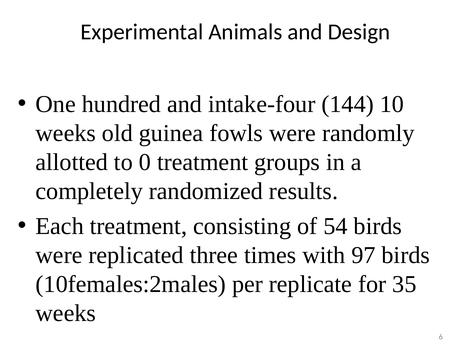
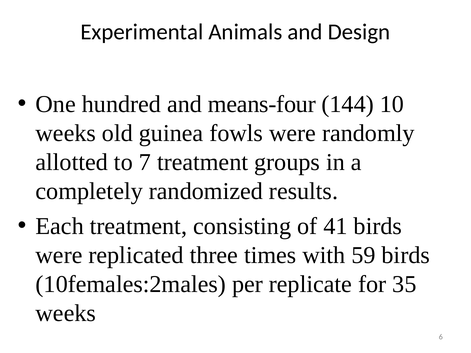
intake-four: intake-four -> means-four (262, 104)
0: 0 -> 7 (145, 162)
54: 54 -> 41 (335, 226)
97: 97 -> 59 (363, 255)
